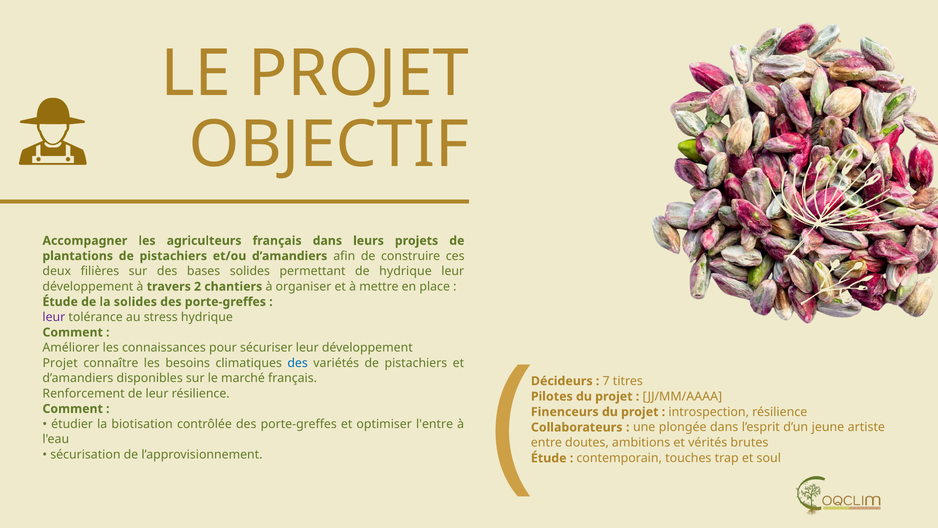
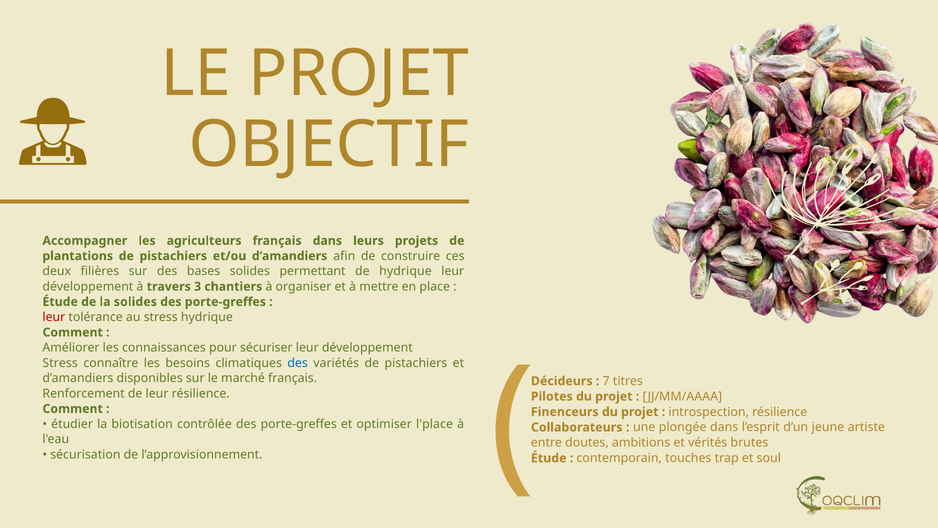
2: 2 -> 3 (198, 286)
leur colour: purple -> red (54, 317)
Projet: Projet -> Stress (60, 363)
l'entre: l'entre -> l'place (435, 424)
